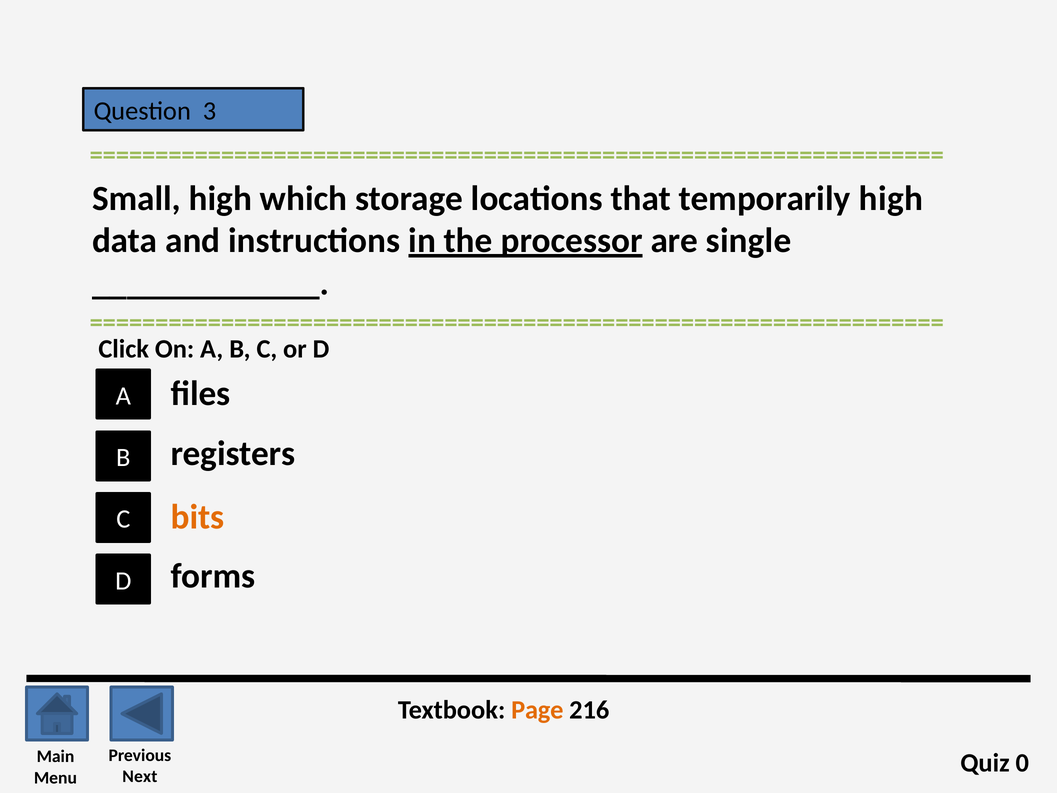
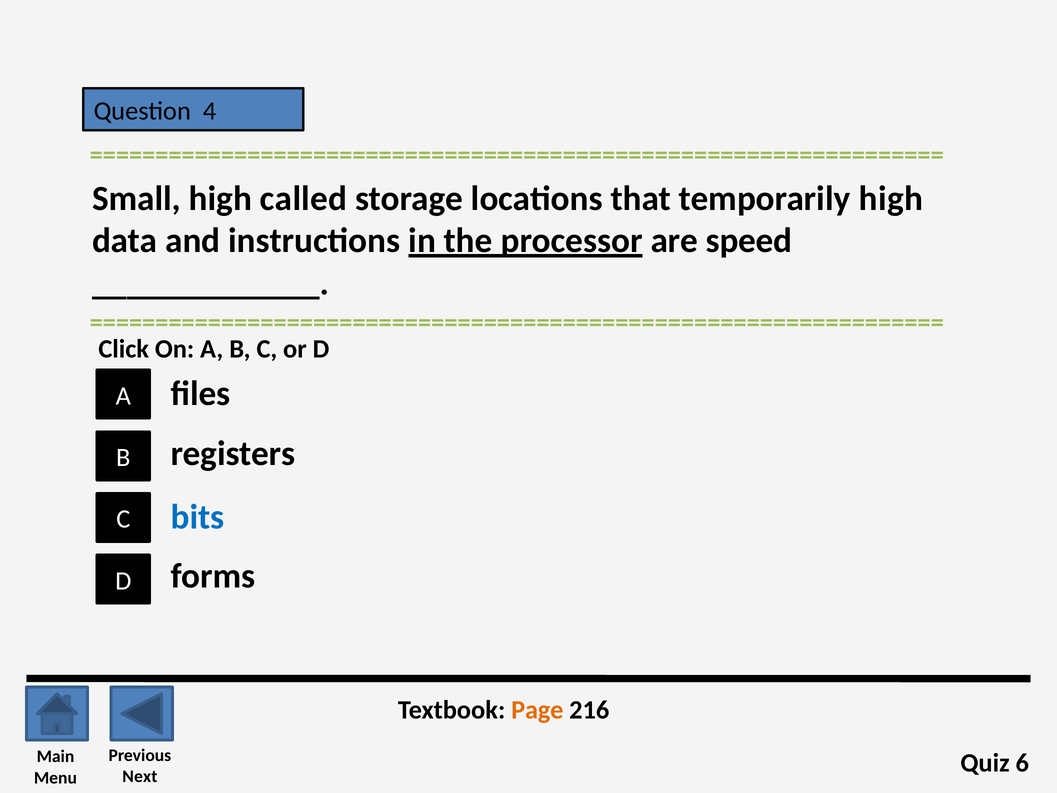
3: 3 -> 4 (209, 111)
which: which -> called (304, 198)
single: single -> speed (749, 241)
bits colour: orange -> blue (198, 517)
0: 0 -> 6 (1022, 763)
